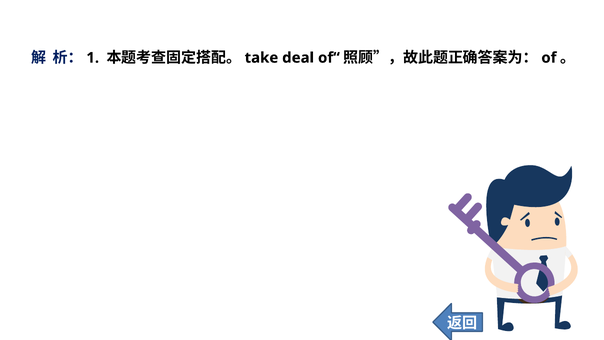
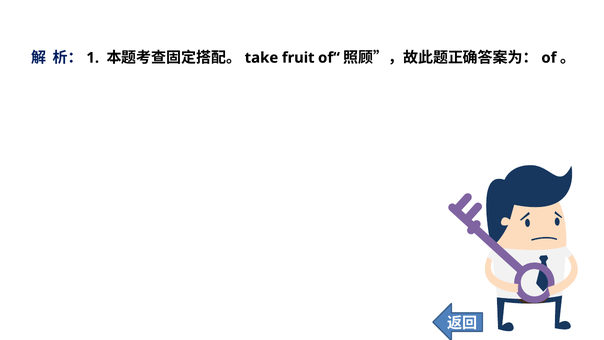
deal: deal -> fruit (298, 58)
